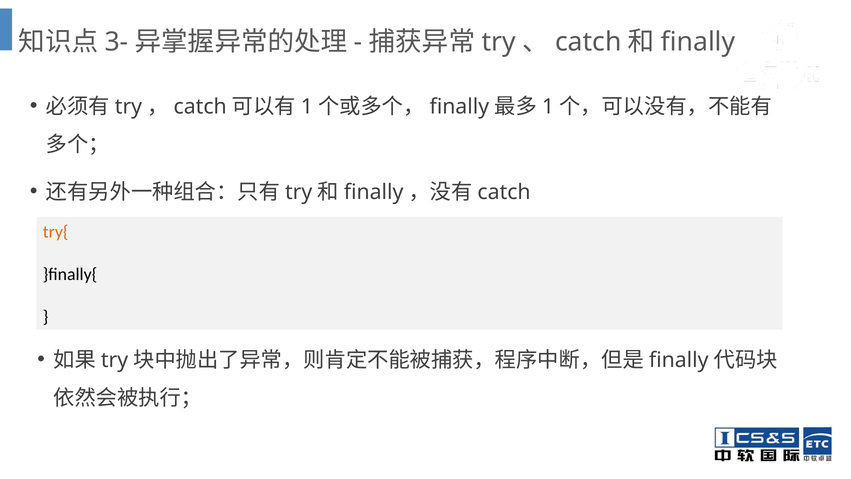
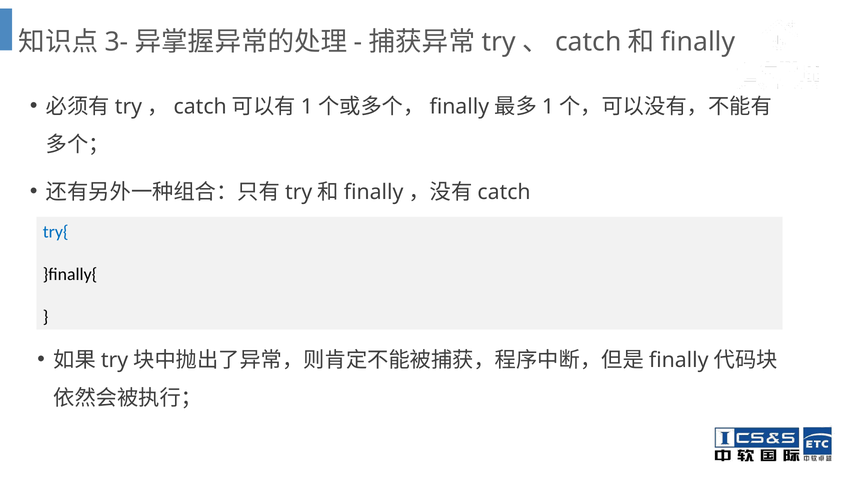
try{ colour: orange -> blue (56, 232)
